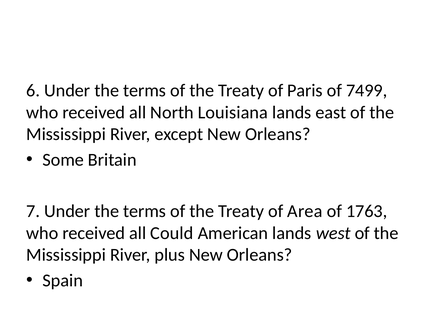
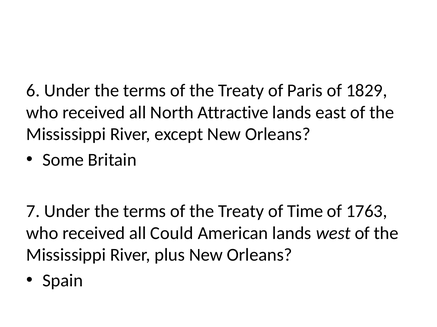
7499: 7499 -> 1829 (367, 91)
Louisiana: Louisiana -> Attractive (233, 113)
Area: Area -> Time (305, 212)
